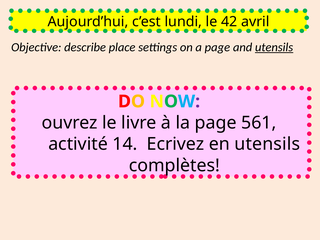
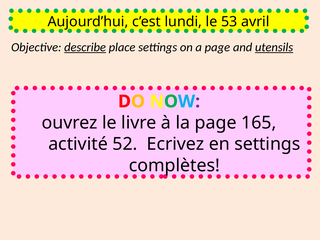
42: 42 -> 53 (229, 22)
describe underline: none -> present (85, 47)
561: 561 -> 165 (259, 123)
14: 14 -> 52 (125, 144)
en utensils: utensils -> settings (267, 144)
